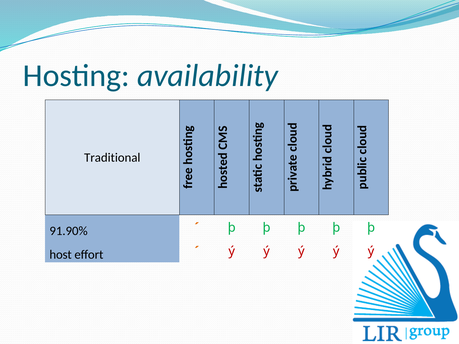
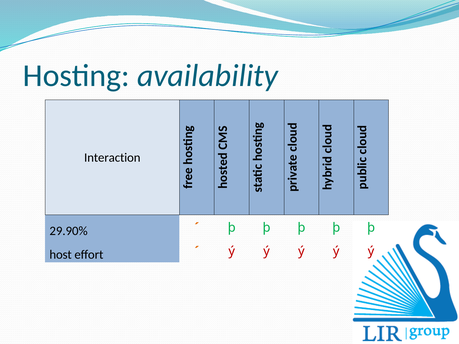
Traditional: Traditional -> Interaction (112, 158)
91.90%: 91.90% -> 29.90% (69, 231)
